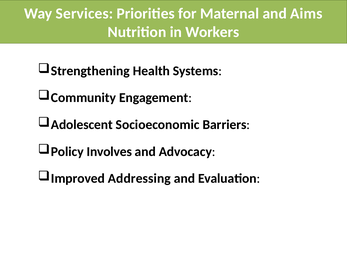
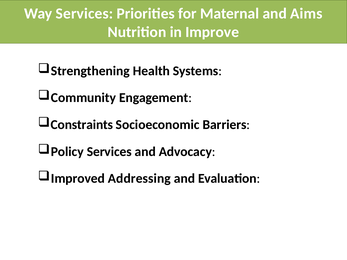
Workers: Workers -> Improve (212, 32)
Adolescent: Adolescent -> Constraints (82, 125)
Policy Involves: Involves -> Services (109, 152)
